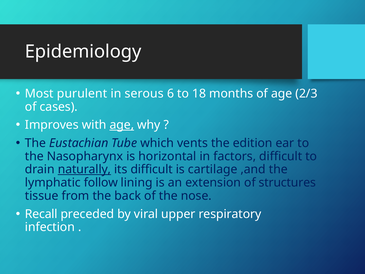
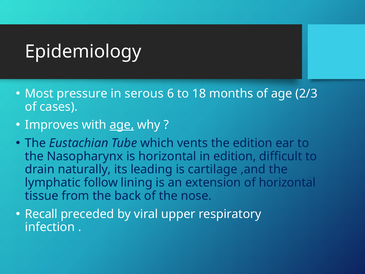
purulent: purulent -> pressure (82, 93)
in factors: factors -> edition (235, 156)
naturally underline: present -> none (84, 169)
its difficult: difficult -> leading (152, 169)
of structures: structures -> horizontal (287, 182)
